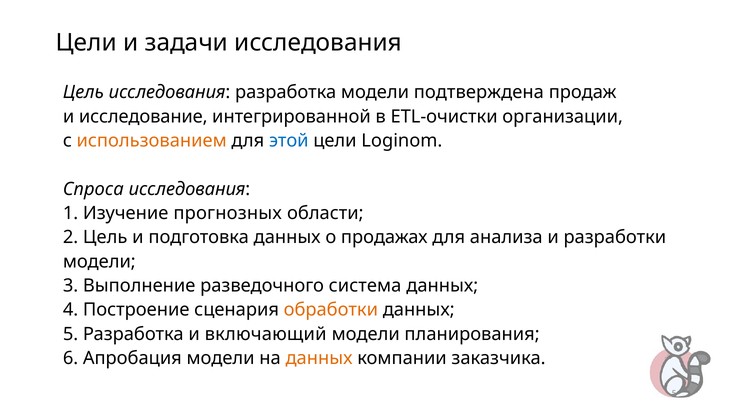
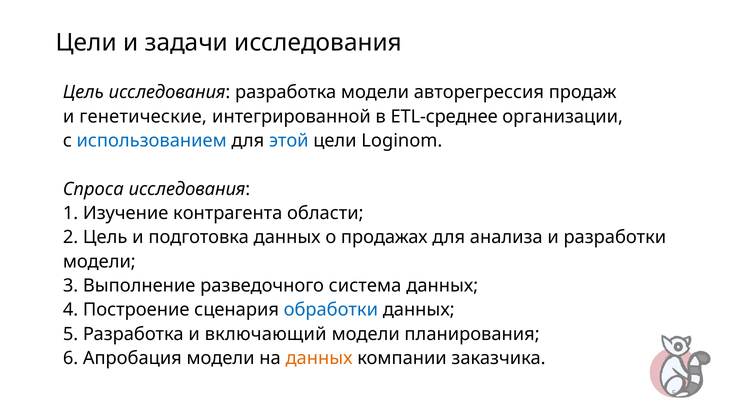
подтверждена: подтверждена -> авторегрессия (479, 92)
исследование: исследование -> генетические (143, 116)
ETL-очистки: ETL-очистки -> ETL-среднее (444, 116)
использованием colour: orange -> blue (152, 141)
прогнозных: прогнозных -> контрагента (228, 213)
обработки colour: orange -> blue (331, 310)
